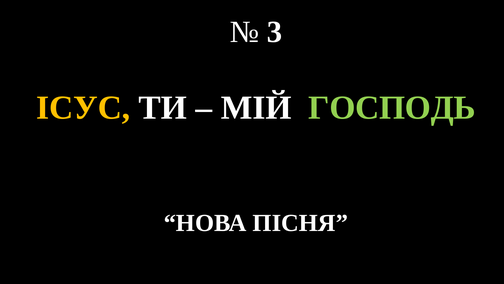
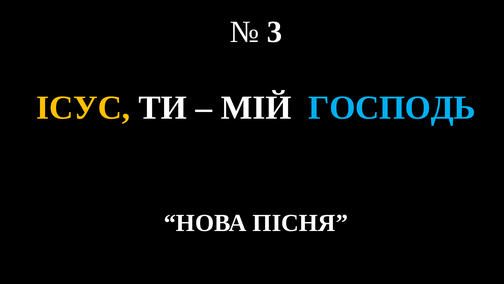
ГОСПОДЬ colour: light green -> light blue (392, 108)
